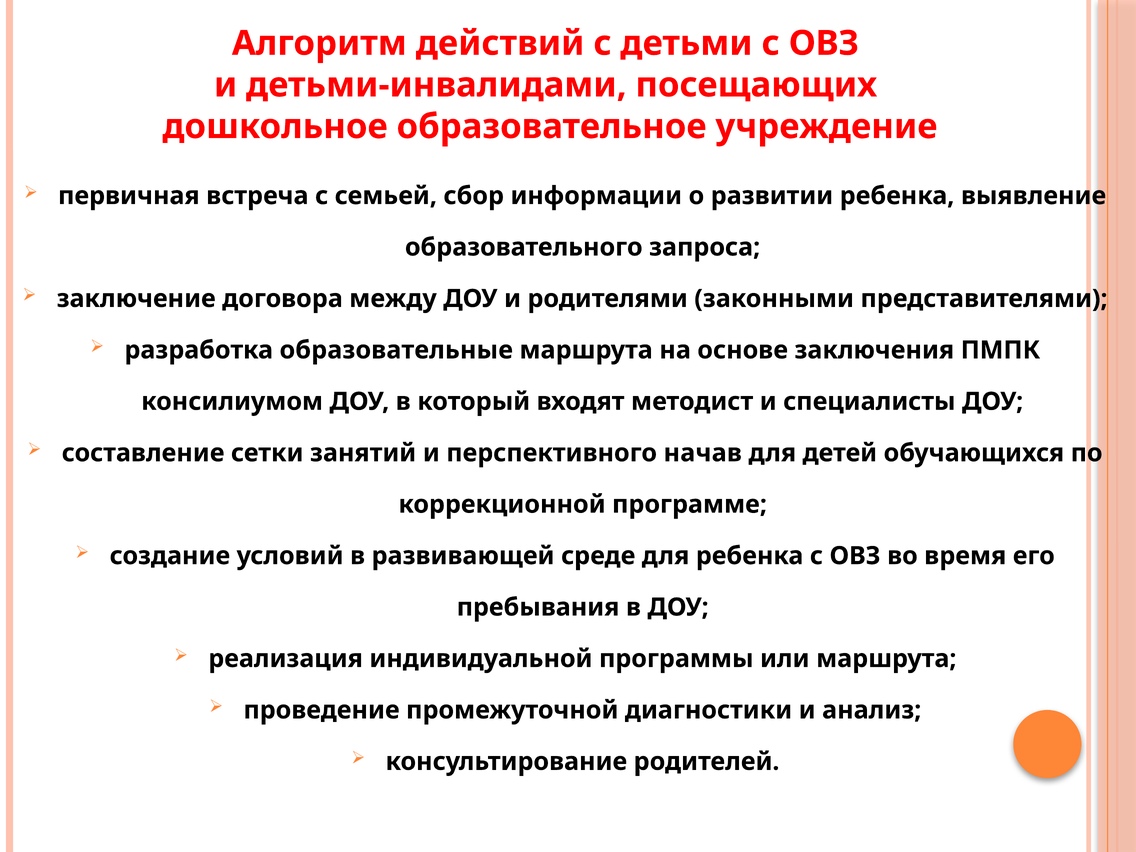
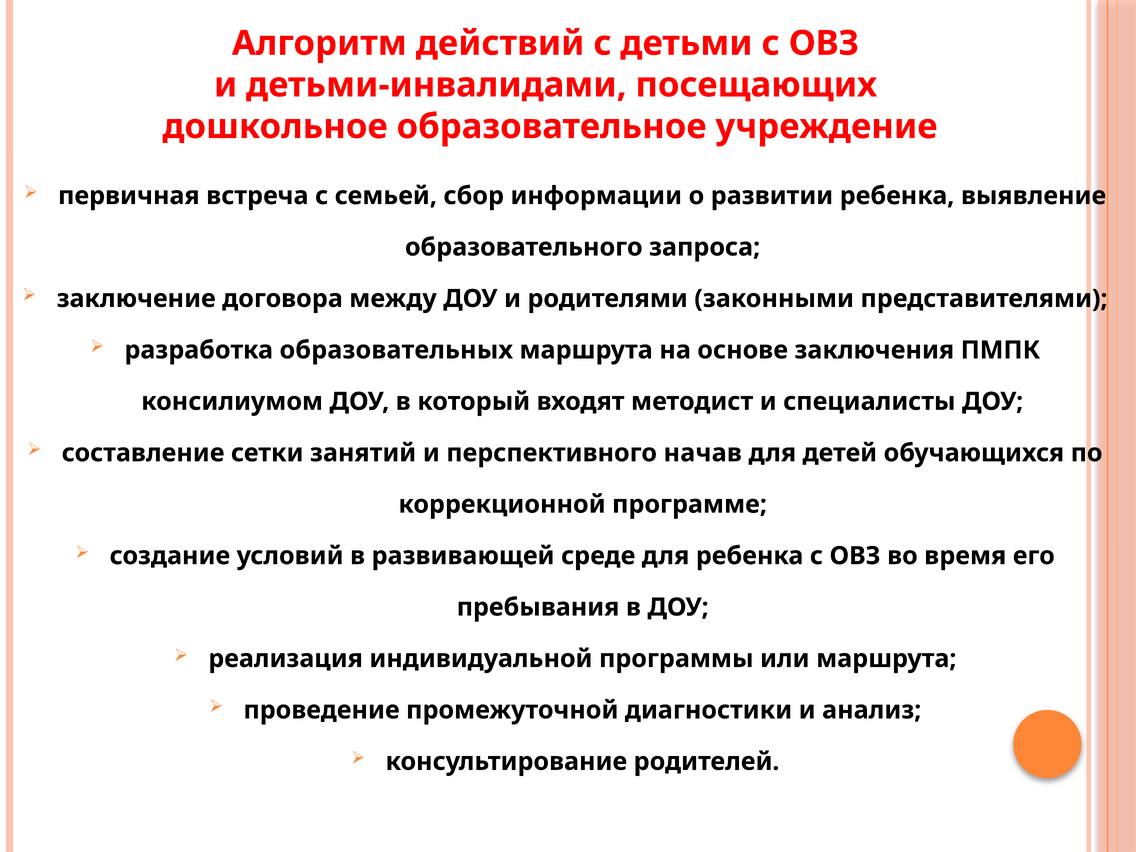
образовательные: образовательные -> образовательных (396, 350)
